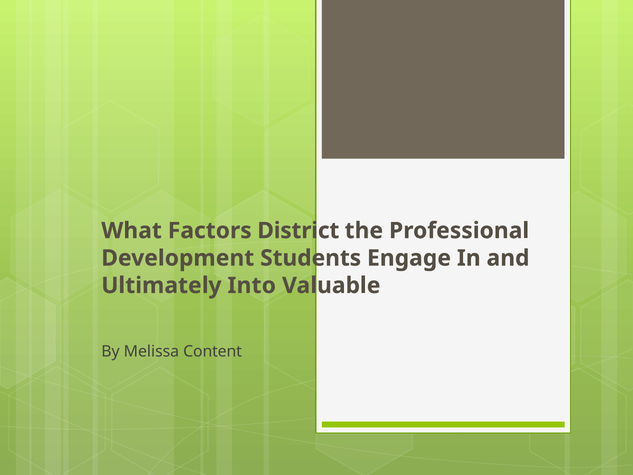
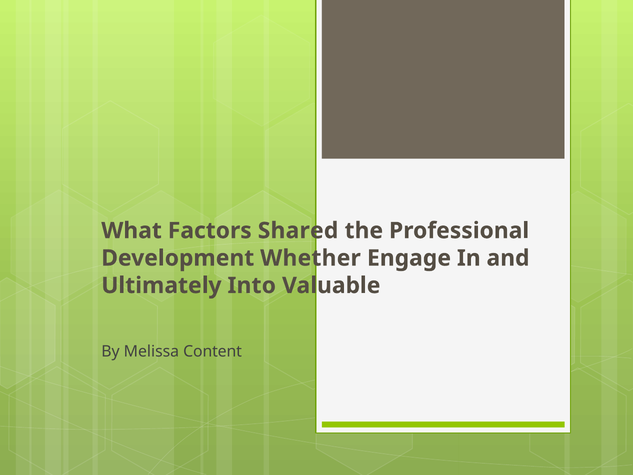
District: District -> Shared (298, 231)
Students: Students -> Whether (310, 258)
